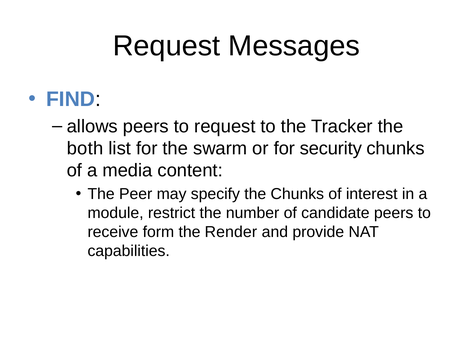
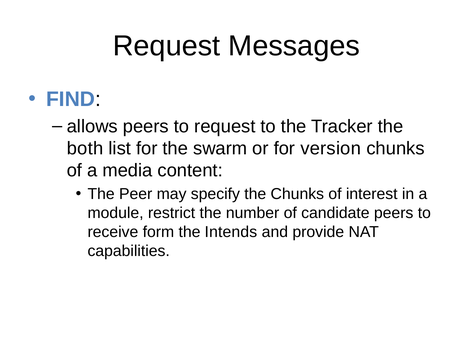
security: security -> version (331, 148)
Render: Render -> Intends (231, 232)
